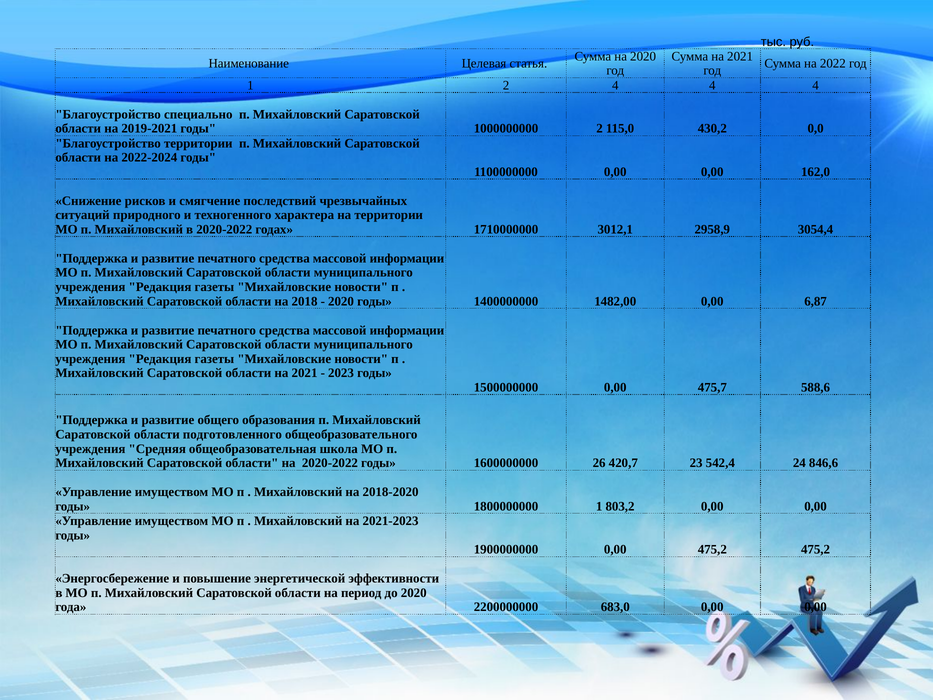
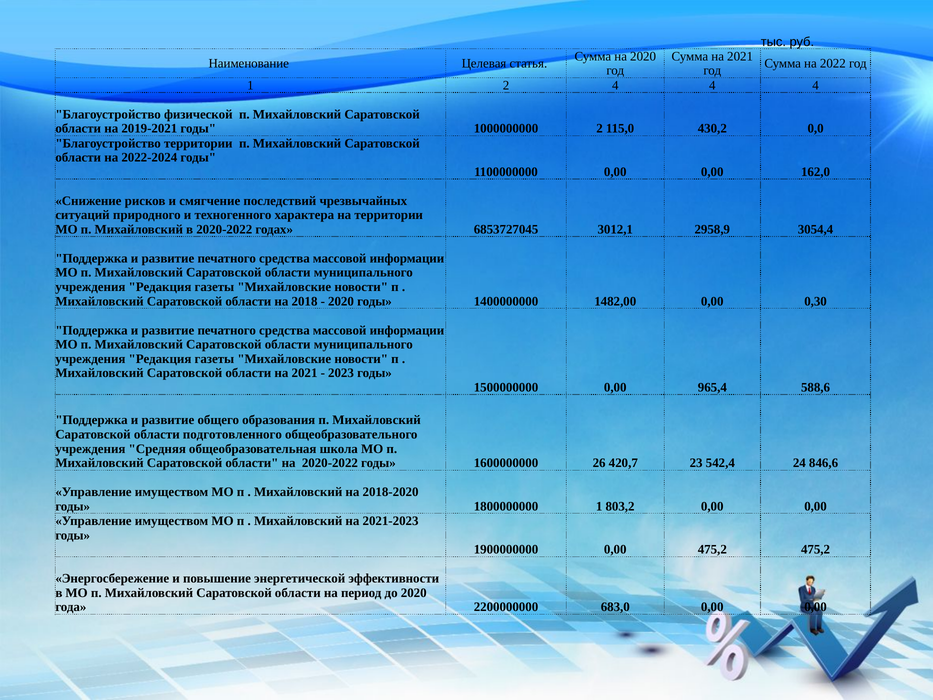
специально: специально -> физической (198, 114)
1710000000: 1710000000 -> 6853727045 (506, 229)
6,87: 6,87 -> 0,30 (816, 301)
475,7: 475,7 -> 965,4 (712, 387)
